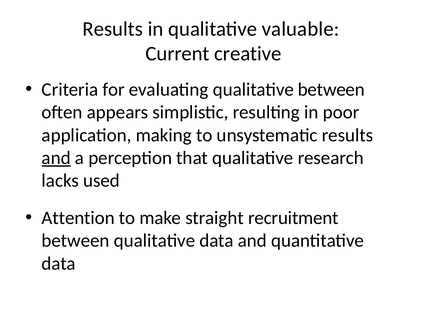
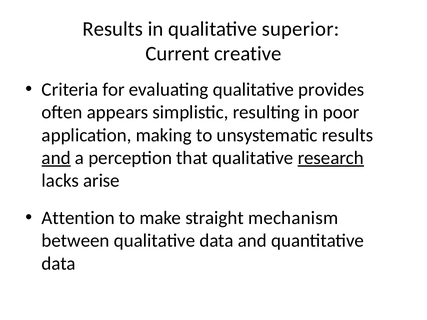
valuable: valuable -> superior (301, 29)
qualitative between: between -> provides (331, 90)
research underline: none -> present (331, 158)
used: used -> arise (101, 181)
recruitment: recruitment -> mechanism (293, 218)
